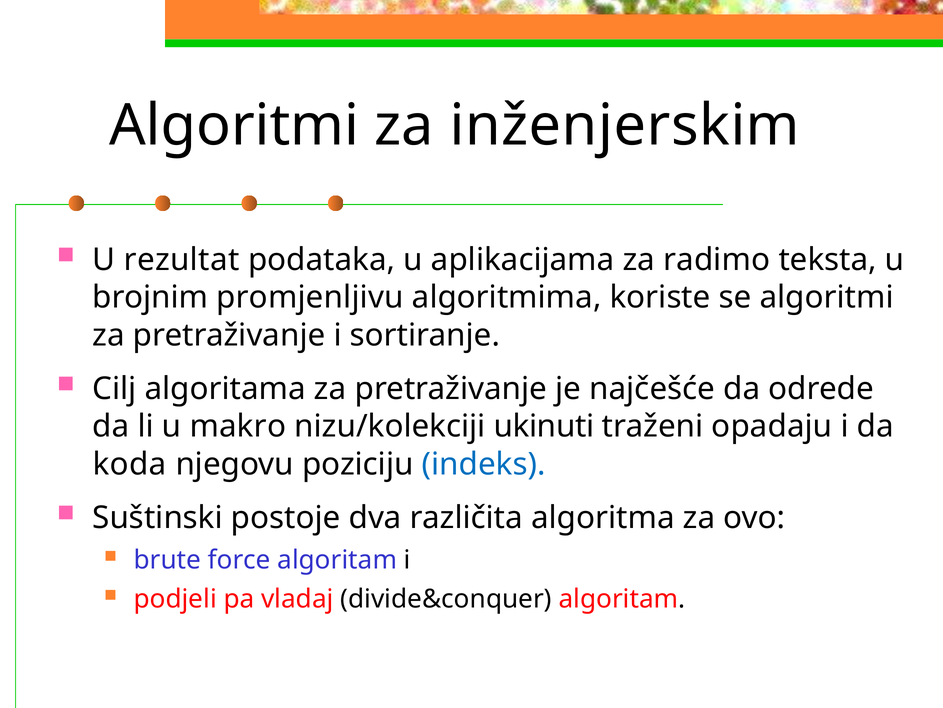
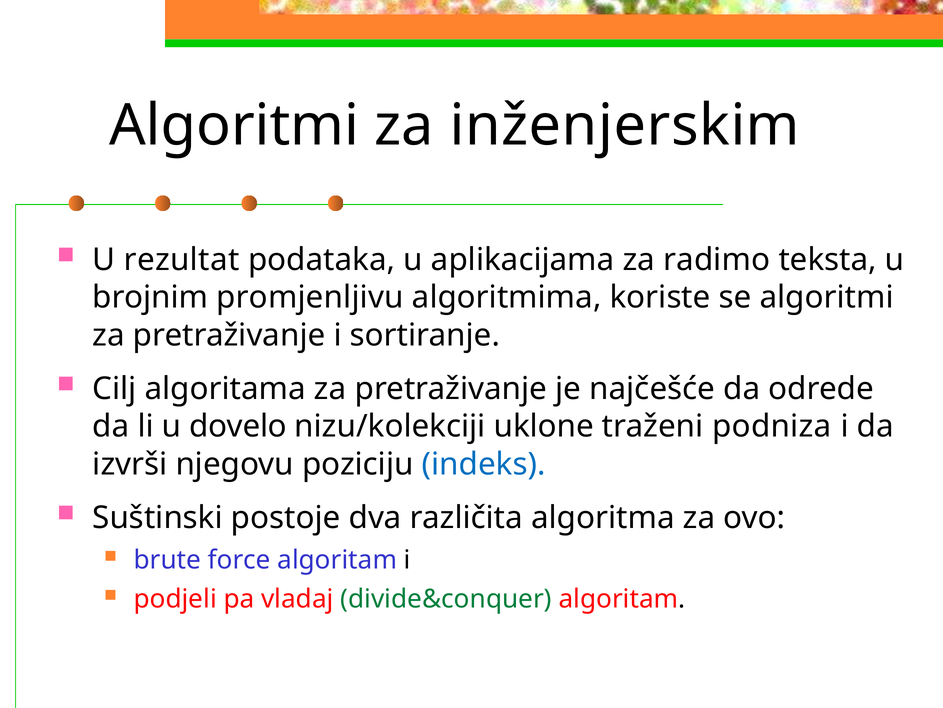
makro: makro -> dovelo (238, 426)
ukinuti: ukinuti -> uklone (544, 426)
opadaju: opadaju -> podniza (772, 426)
koda: koda -> izvrši (130, 464)
divide&conquer colour: black -> green (446, 599)
